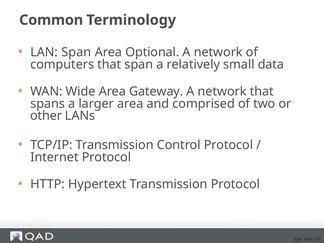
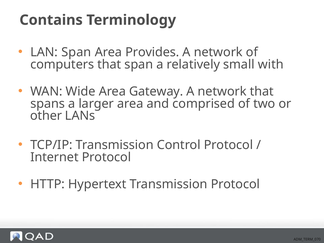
Common: Common -> Contains (51, 20)
Optional: Optional -> Provides (152, 52)
data: data -> with (271, 64)
